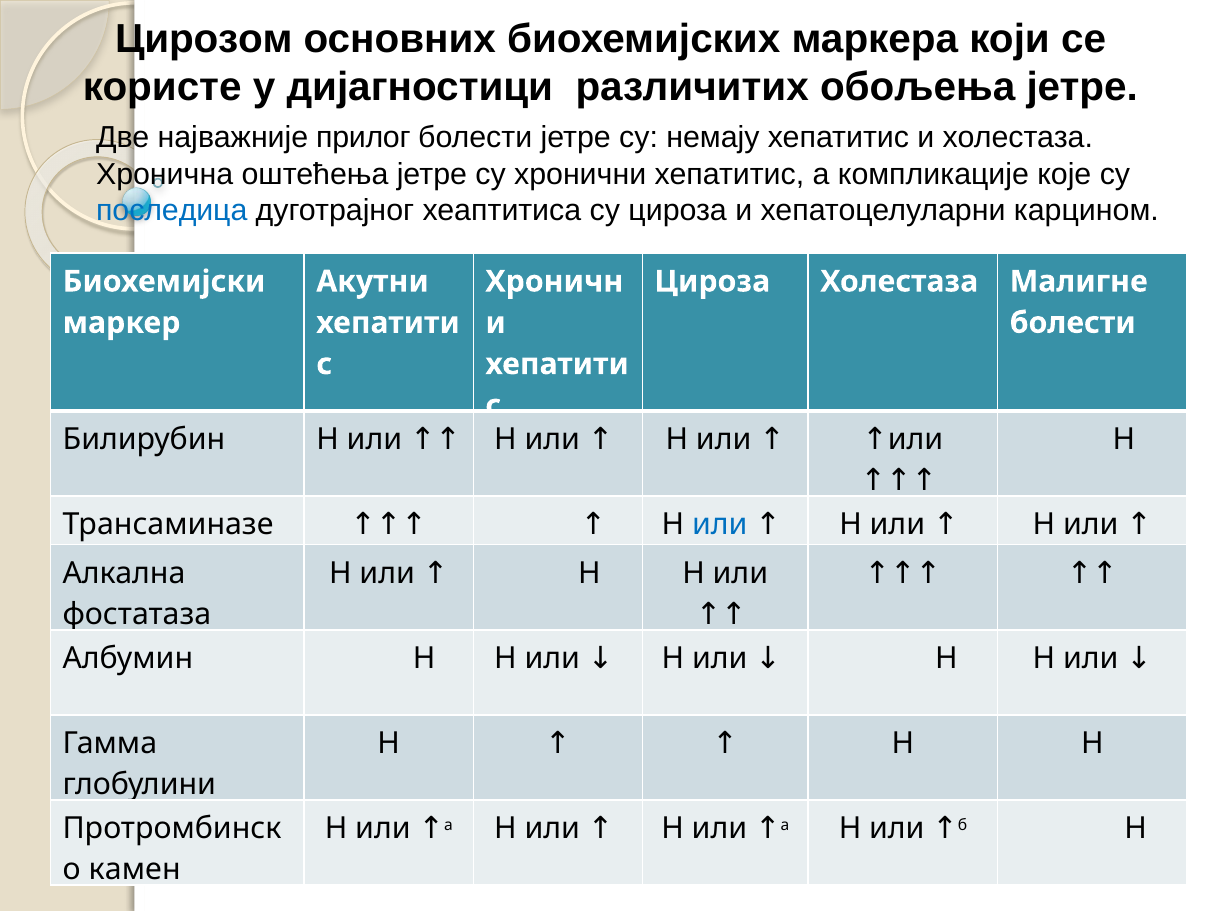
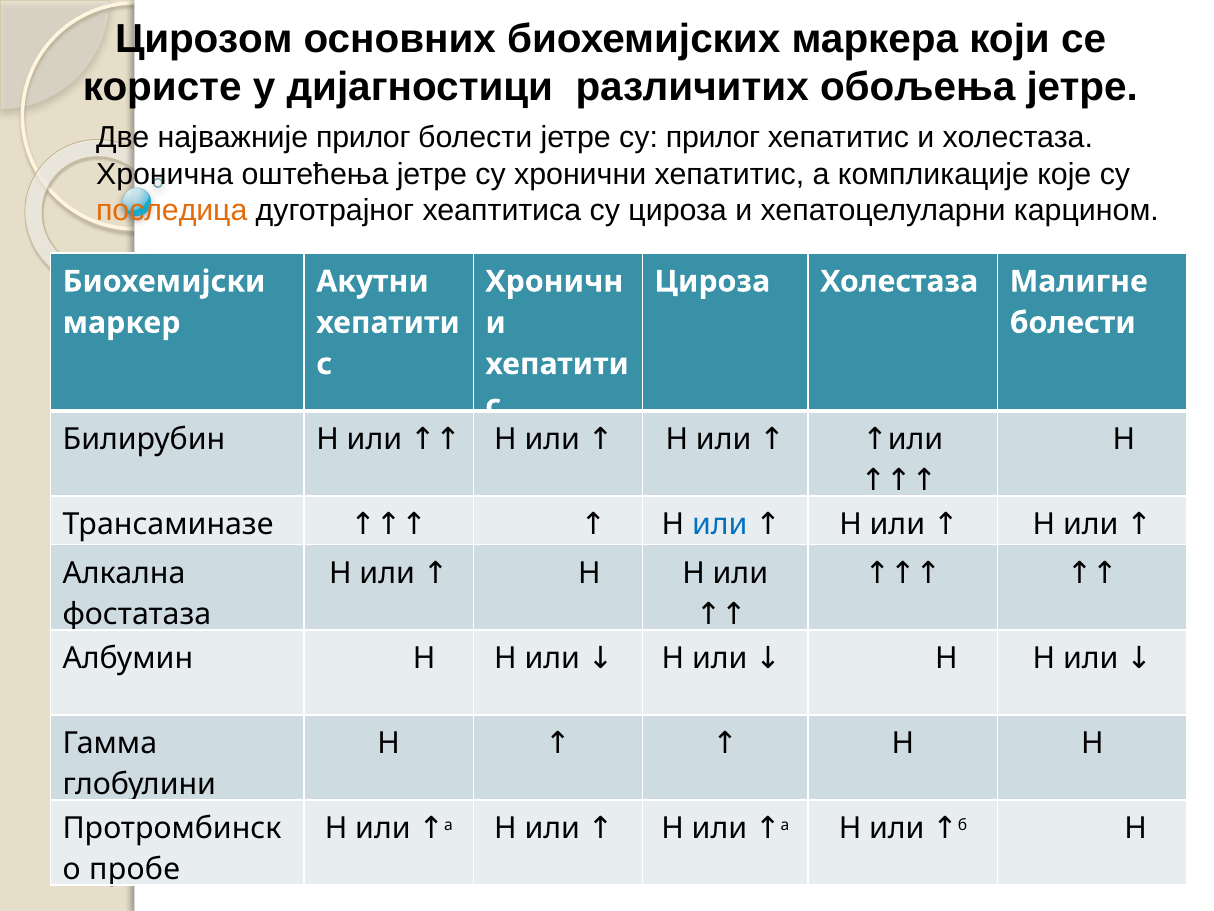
су немају: немају -> прилог (713, 138)
последица colour: blue -> orange (172, 210)
камен: камен -> пробе (135, 869)
